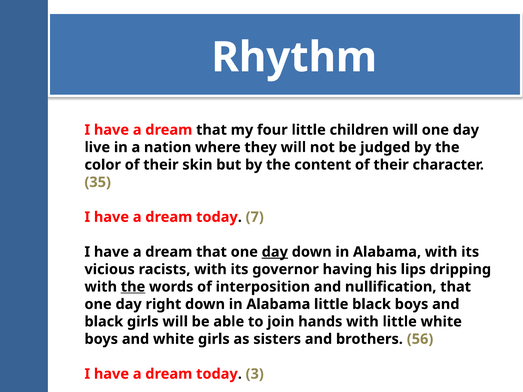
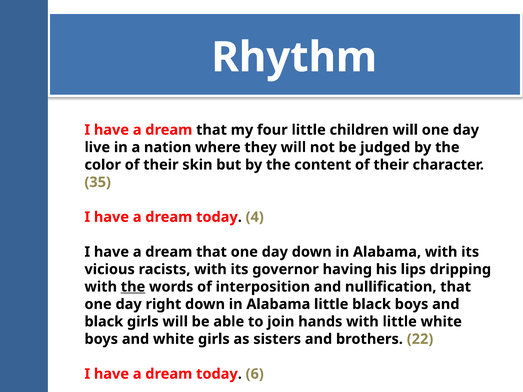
7: 7 -> 4 (255, 217)
day underline: present -> none (275, 252)
56: 56 -> 22 (420, 339)
3: 3 -> 6 (255, 374)
